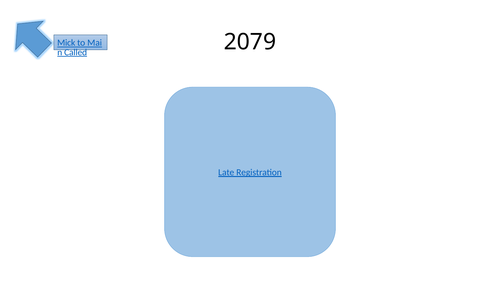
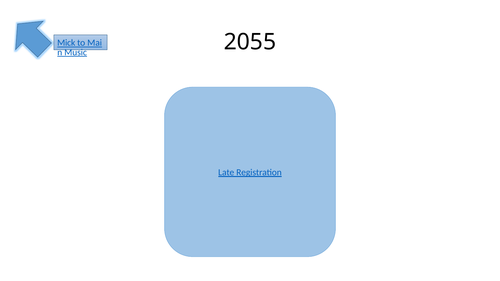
2079: 2079 -> 2055 (250, 42)
Called: Called -> Music (76, 52)
